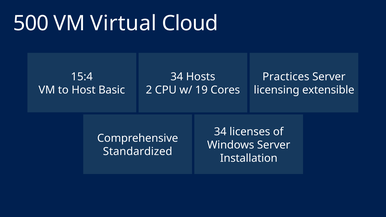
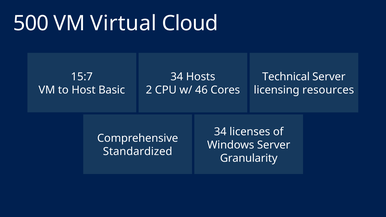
15:4: 15:4 -> 15:7 (82, 77)
Practices: Practices -> Technical (286, 77)
19: 19 -> 46 (201, 90)
extensible: extensible -> resources (328, 90)
Installation: Installation -> Granularity (249, 158)
